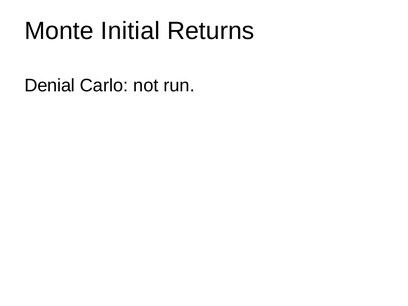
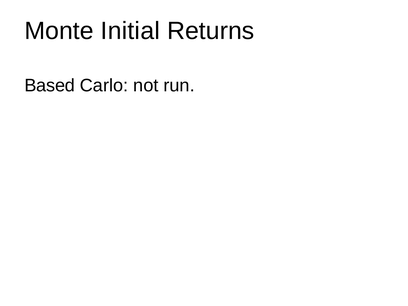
Denial: Denial -> Based (50, 86)
